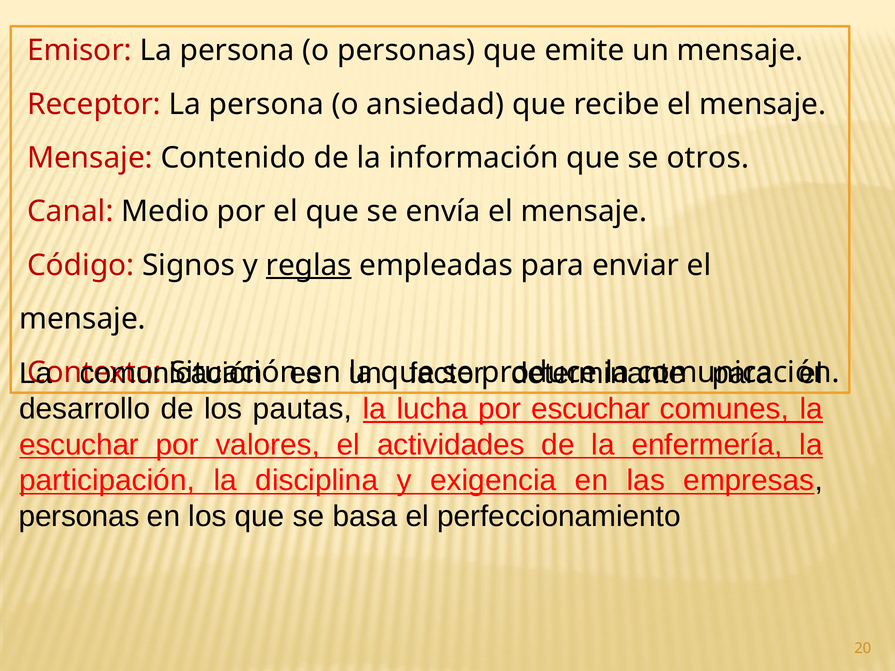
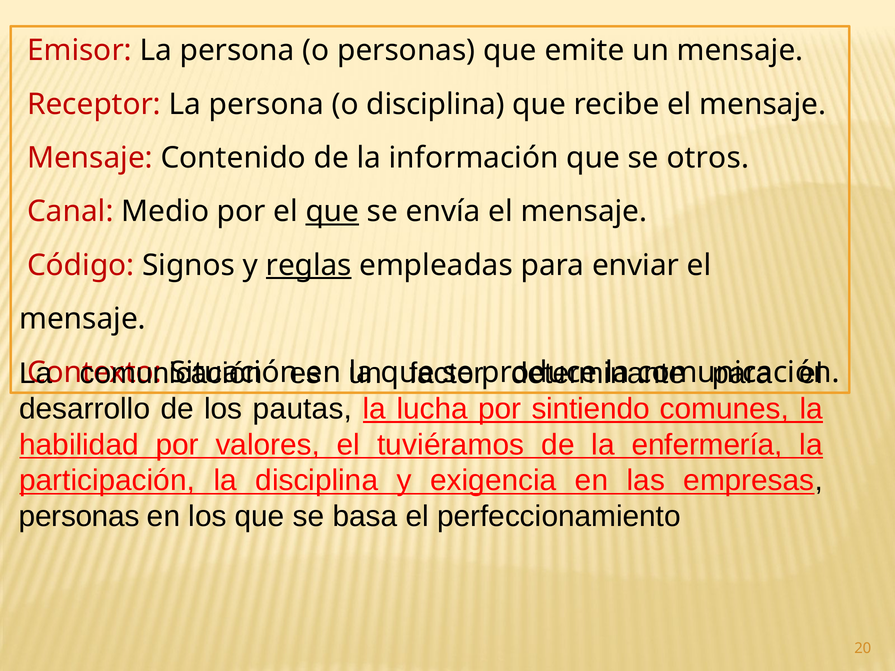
o ansiedad: ansiedad -> disciplina (436, 104)
que underline: none -> present (332, 212)
por escuchar: escuchar -> sintiendo (591, 409)
escuchar: escuchar -> habilidad (79, 445)
actividades: actividades -> tuviéramos (451, 445)
